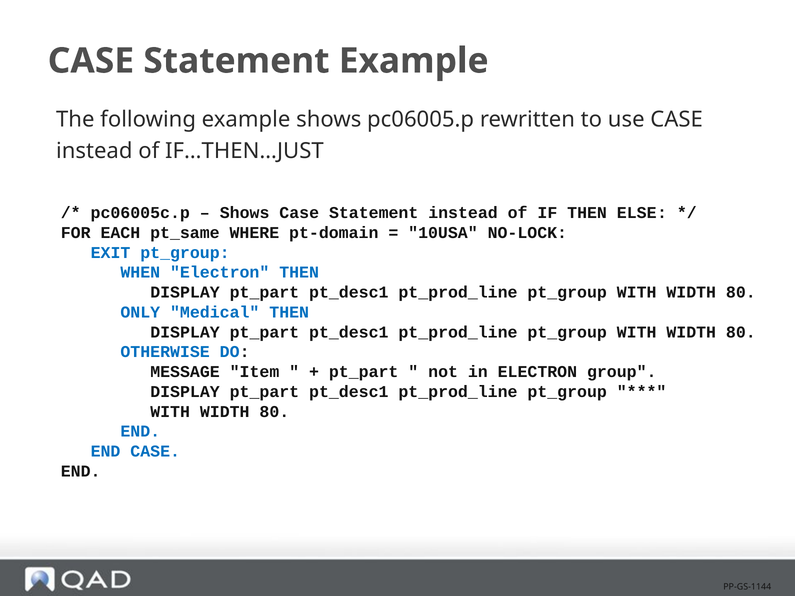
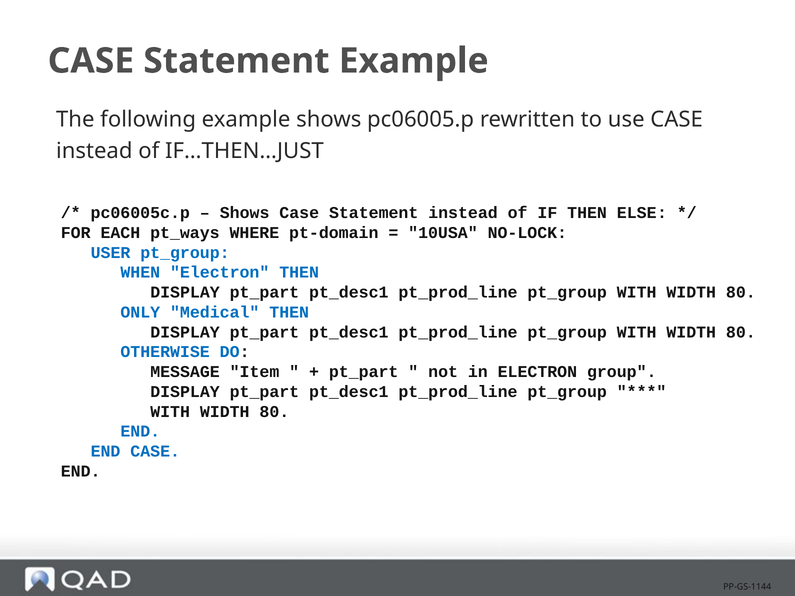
pt_same: pt_same -> pt_ways (185, 233)
EXIT: EXIT -> USER (111, 253)
